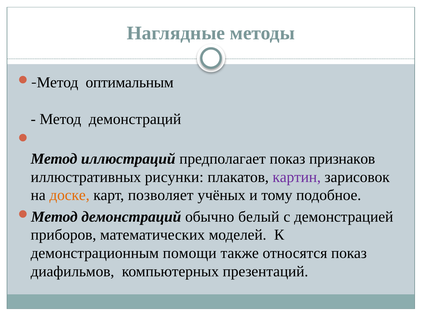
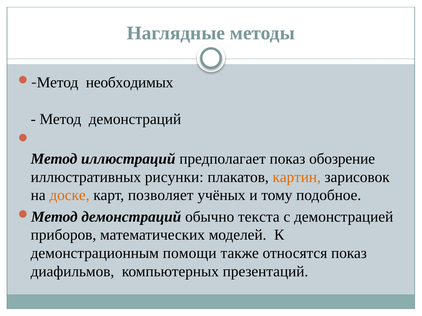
оптимальным: оптимальным -> необходимых (130, 83)
признаков: признаков -> обозрение (342, 159)
картин colour: purple -> orange (297, 177)
белый: белый -> текста (259, 217)
